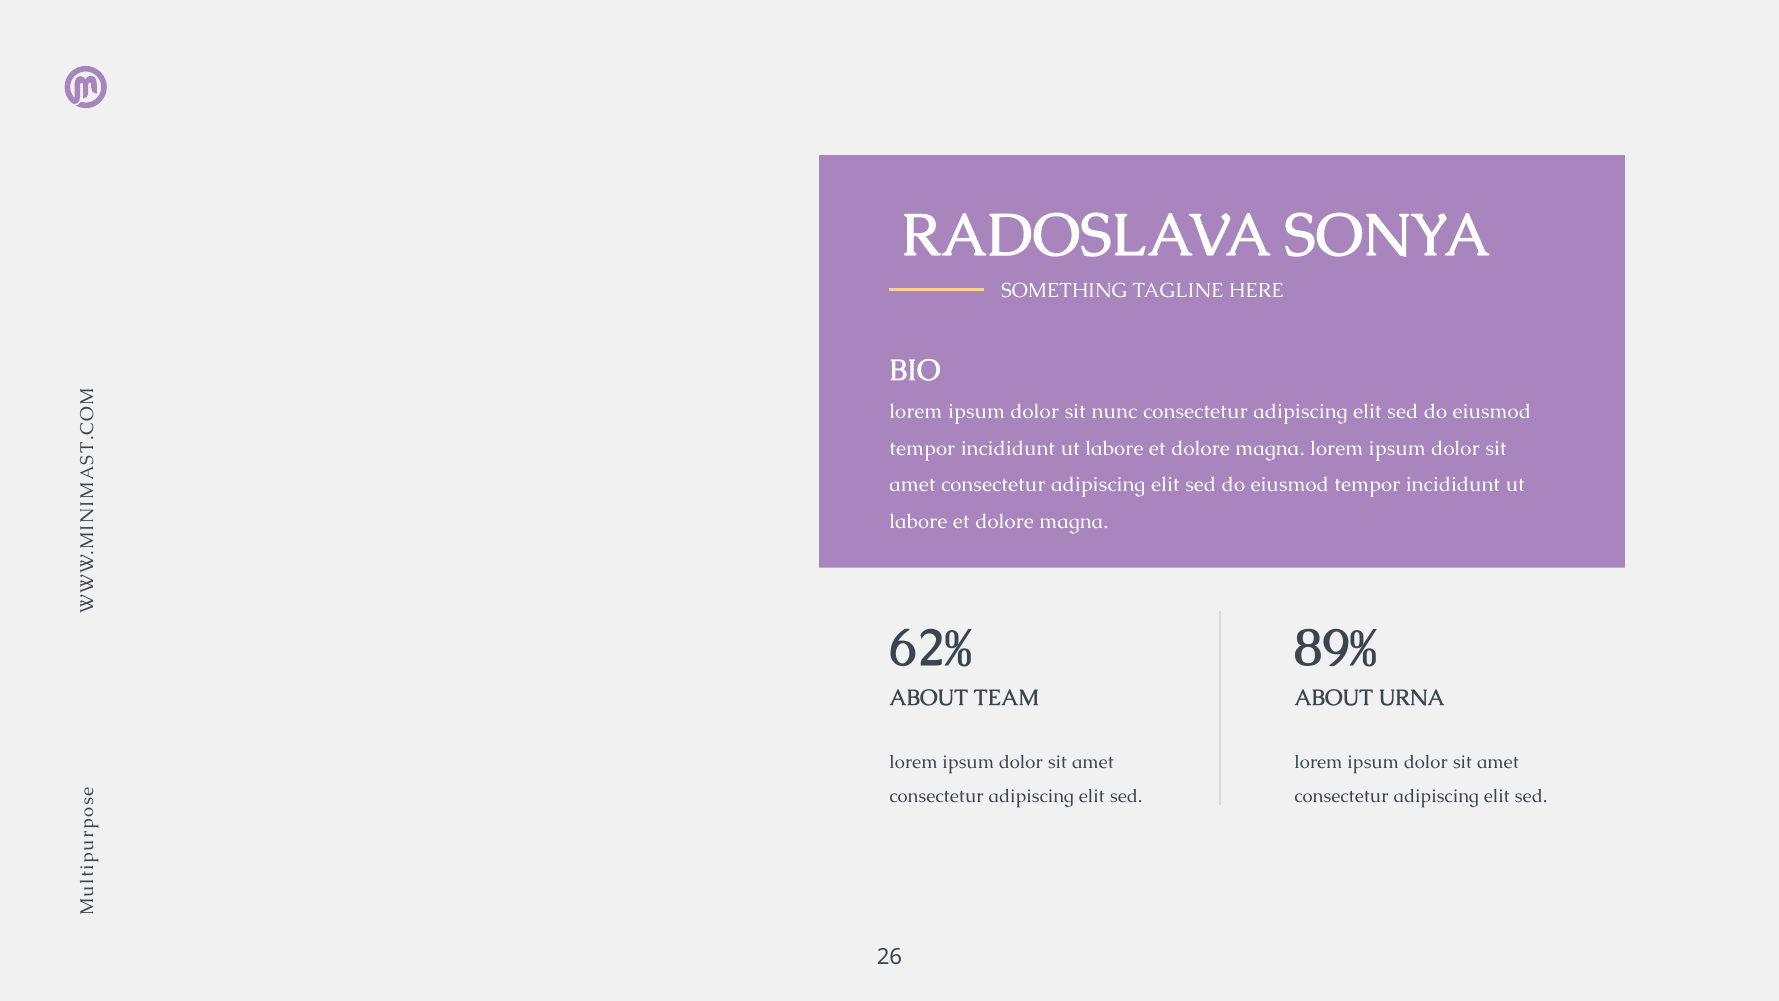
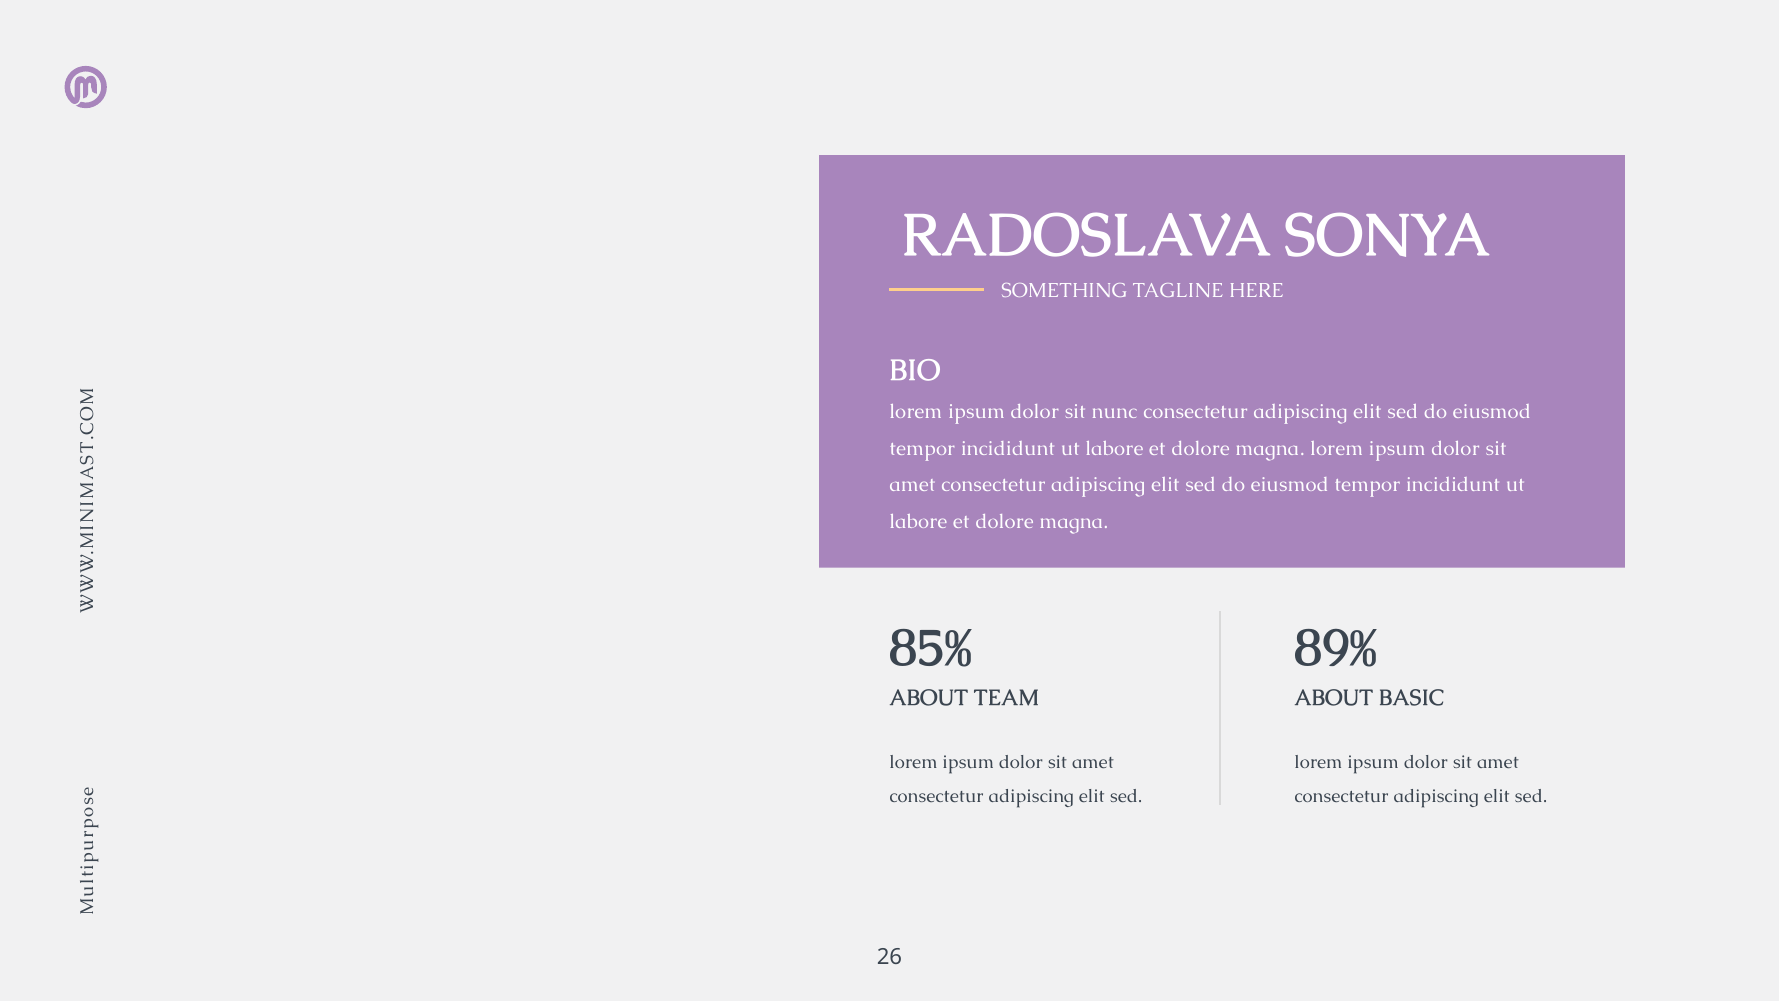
62%: 62% -> 85% (930, 648)
URNA: URNA -> BASIC (1412, 698)
